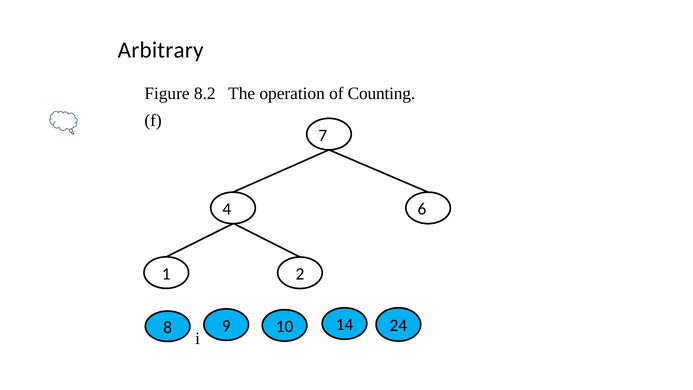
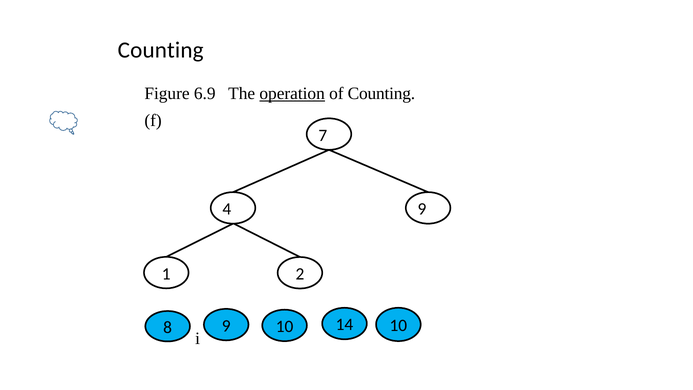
Arbitrary: Arbitrary -> Counting (161, 50)
8.2: 8.2 -> 6.9 (205, 93)
operation underline: none -> present (292, 93)
4 6: 6 -> 9 (422, 209)
14 24: 24 -> 10 (398, 325)
